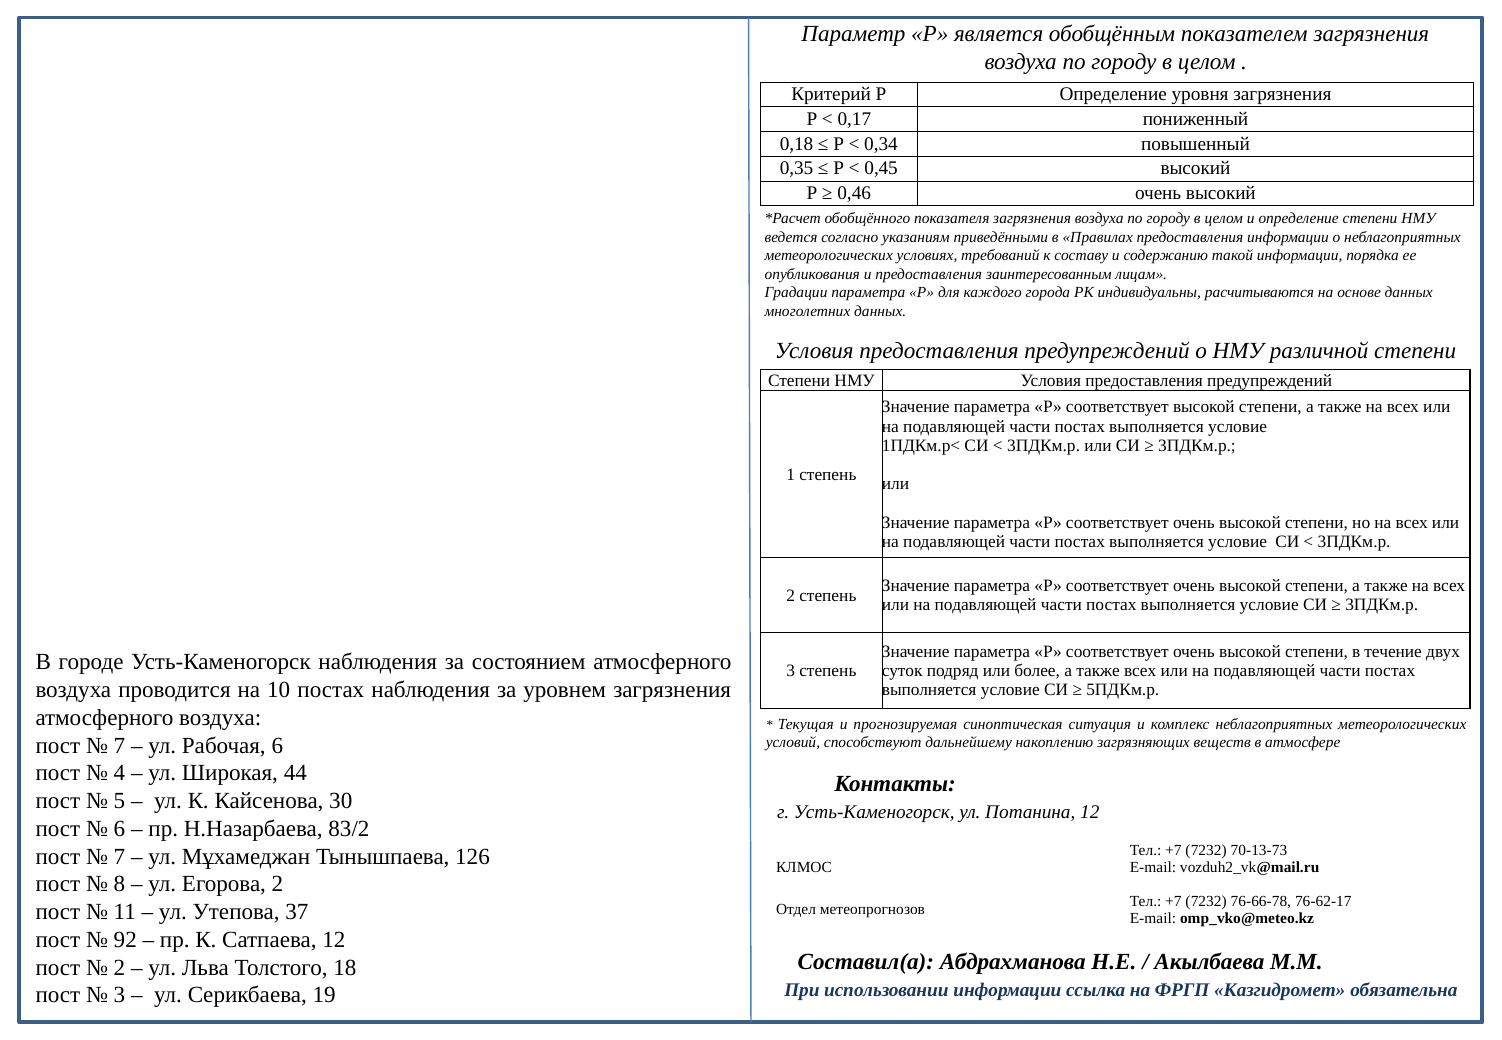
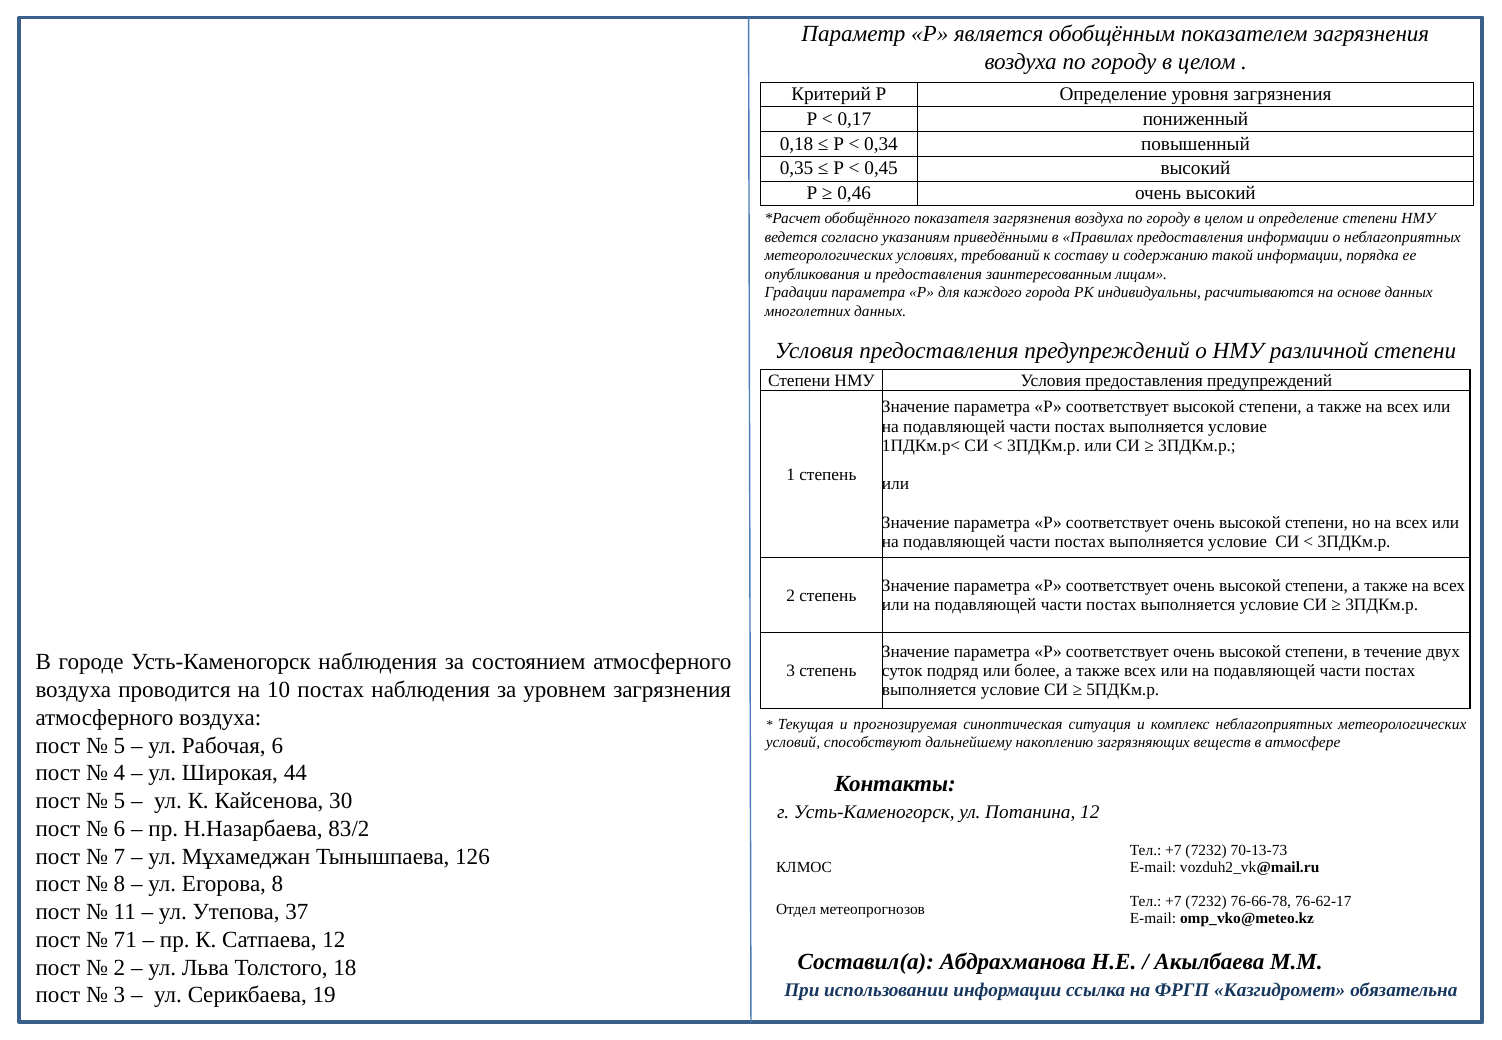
7: 7 -> 5 (119, 745)
Егорова 2: 2 -> 8 (278, 884)
92: 92 -> 71 (125, 940)
